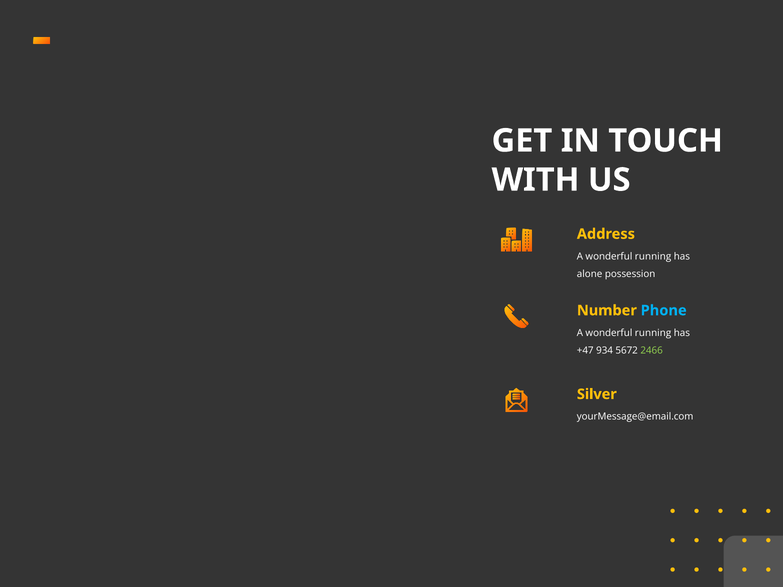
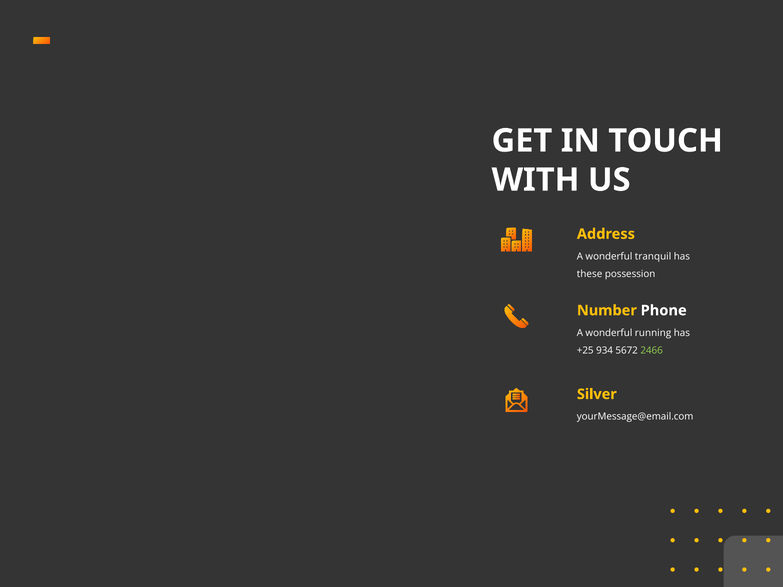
running: running -> tranquil (653, 256)
alone: alone -> these (590, 274)
Phone colour: light blue -> white (664, 311)
+47: +47 -> +25 (585, 351)
